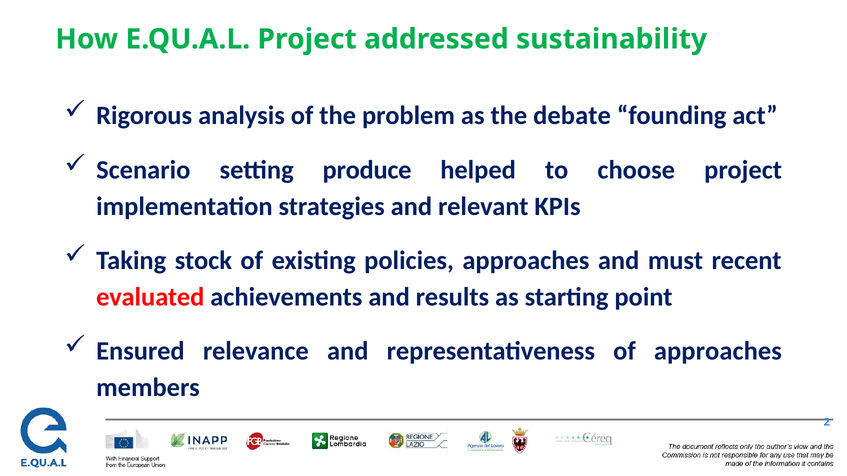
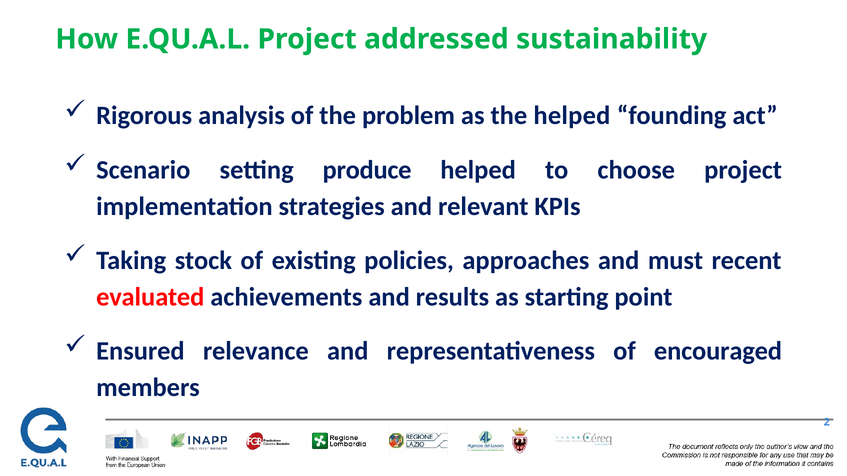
the debate: debate -> helped (572, 116)
of approaches: approaches -> encouraged (718, 351)
